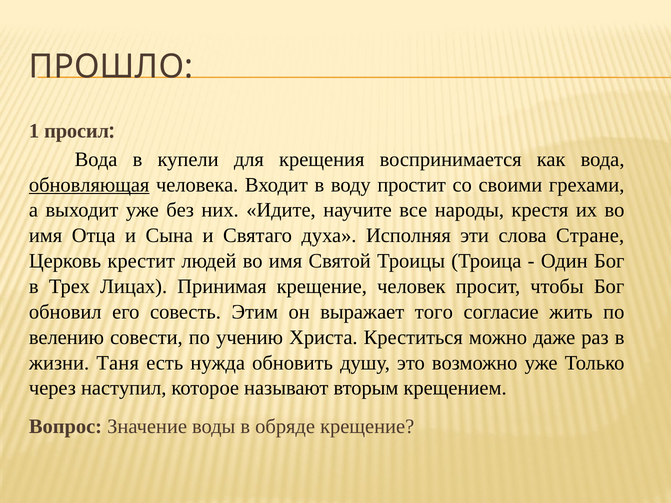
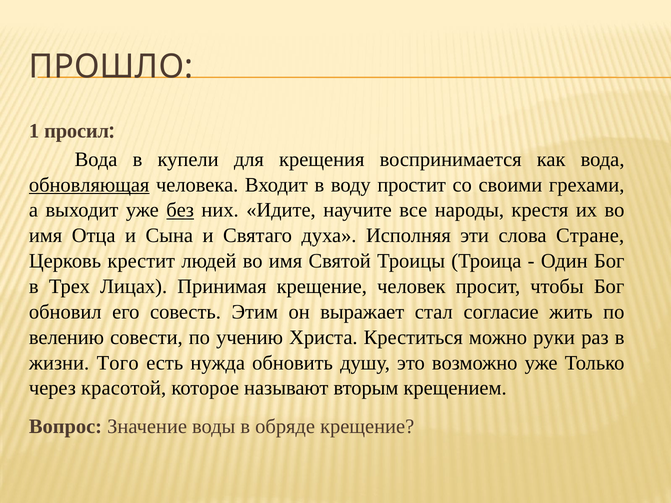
без underline: none -> present (180, 210)
того: того -> стал (434, 312)
даже: даже -> руки (554, 338)
Таня: Таня -> Того (118, 363)
наступил: наступил -> красотой (124, 388)
